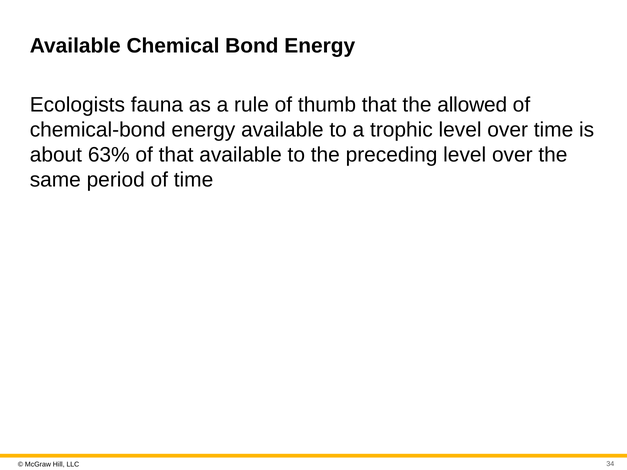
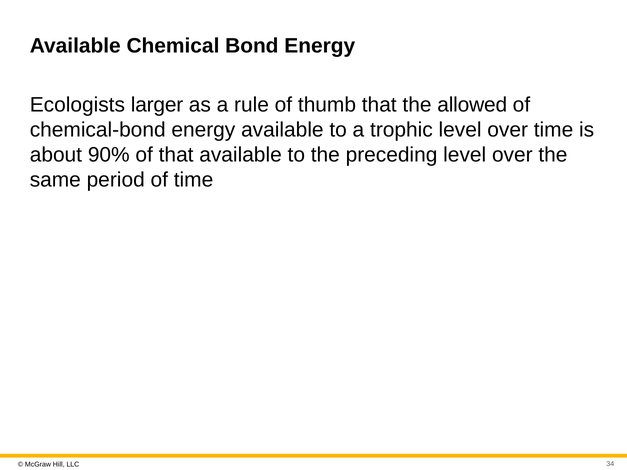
fauna: fauna -> larger (157, 105)
63%: 63% -> 90% (109, 155)
